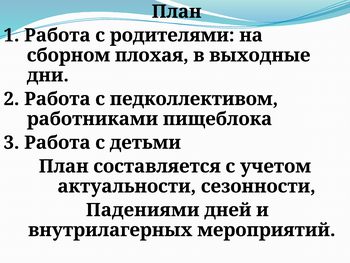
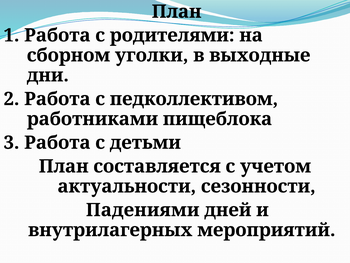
плохая: плохая -> уголки (152, 55)
